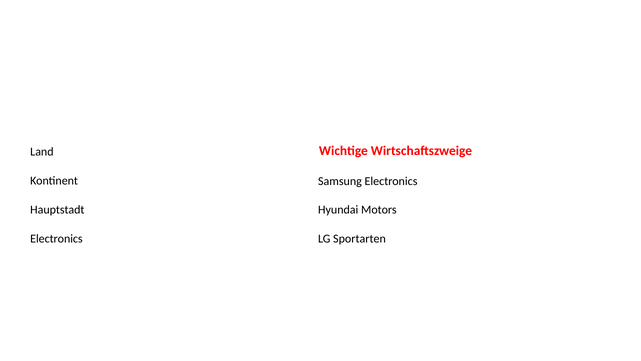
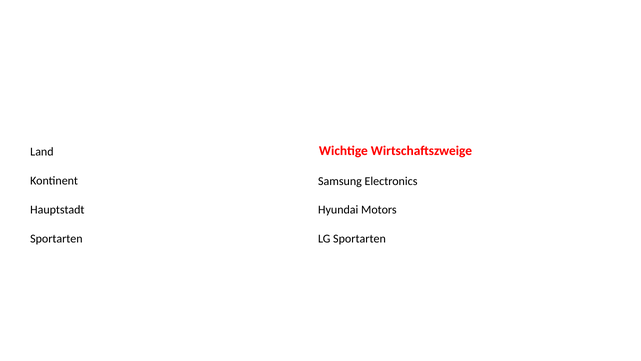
Electronics: Electronics -> Sportarten (56, 238)
